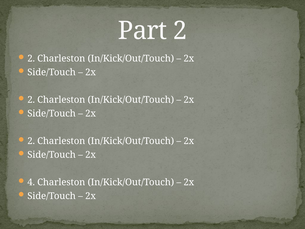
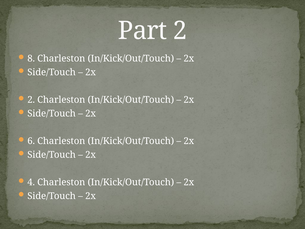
2: 2 -> 8 (31, 59)
2: 2 -> 6 (31, 141)
